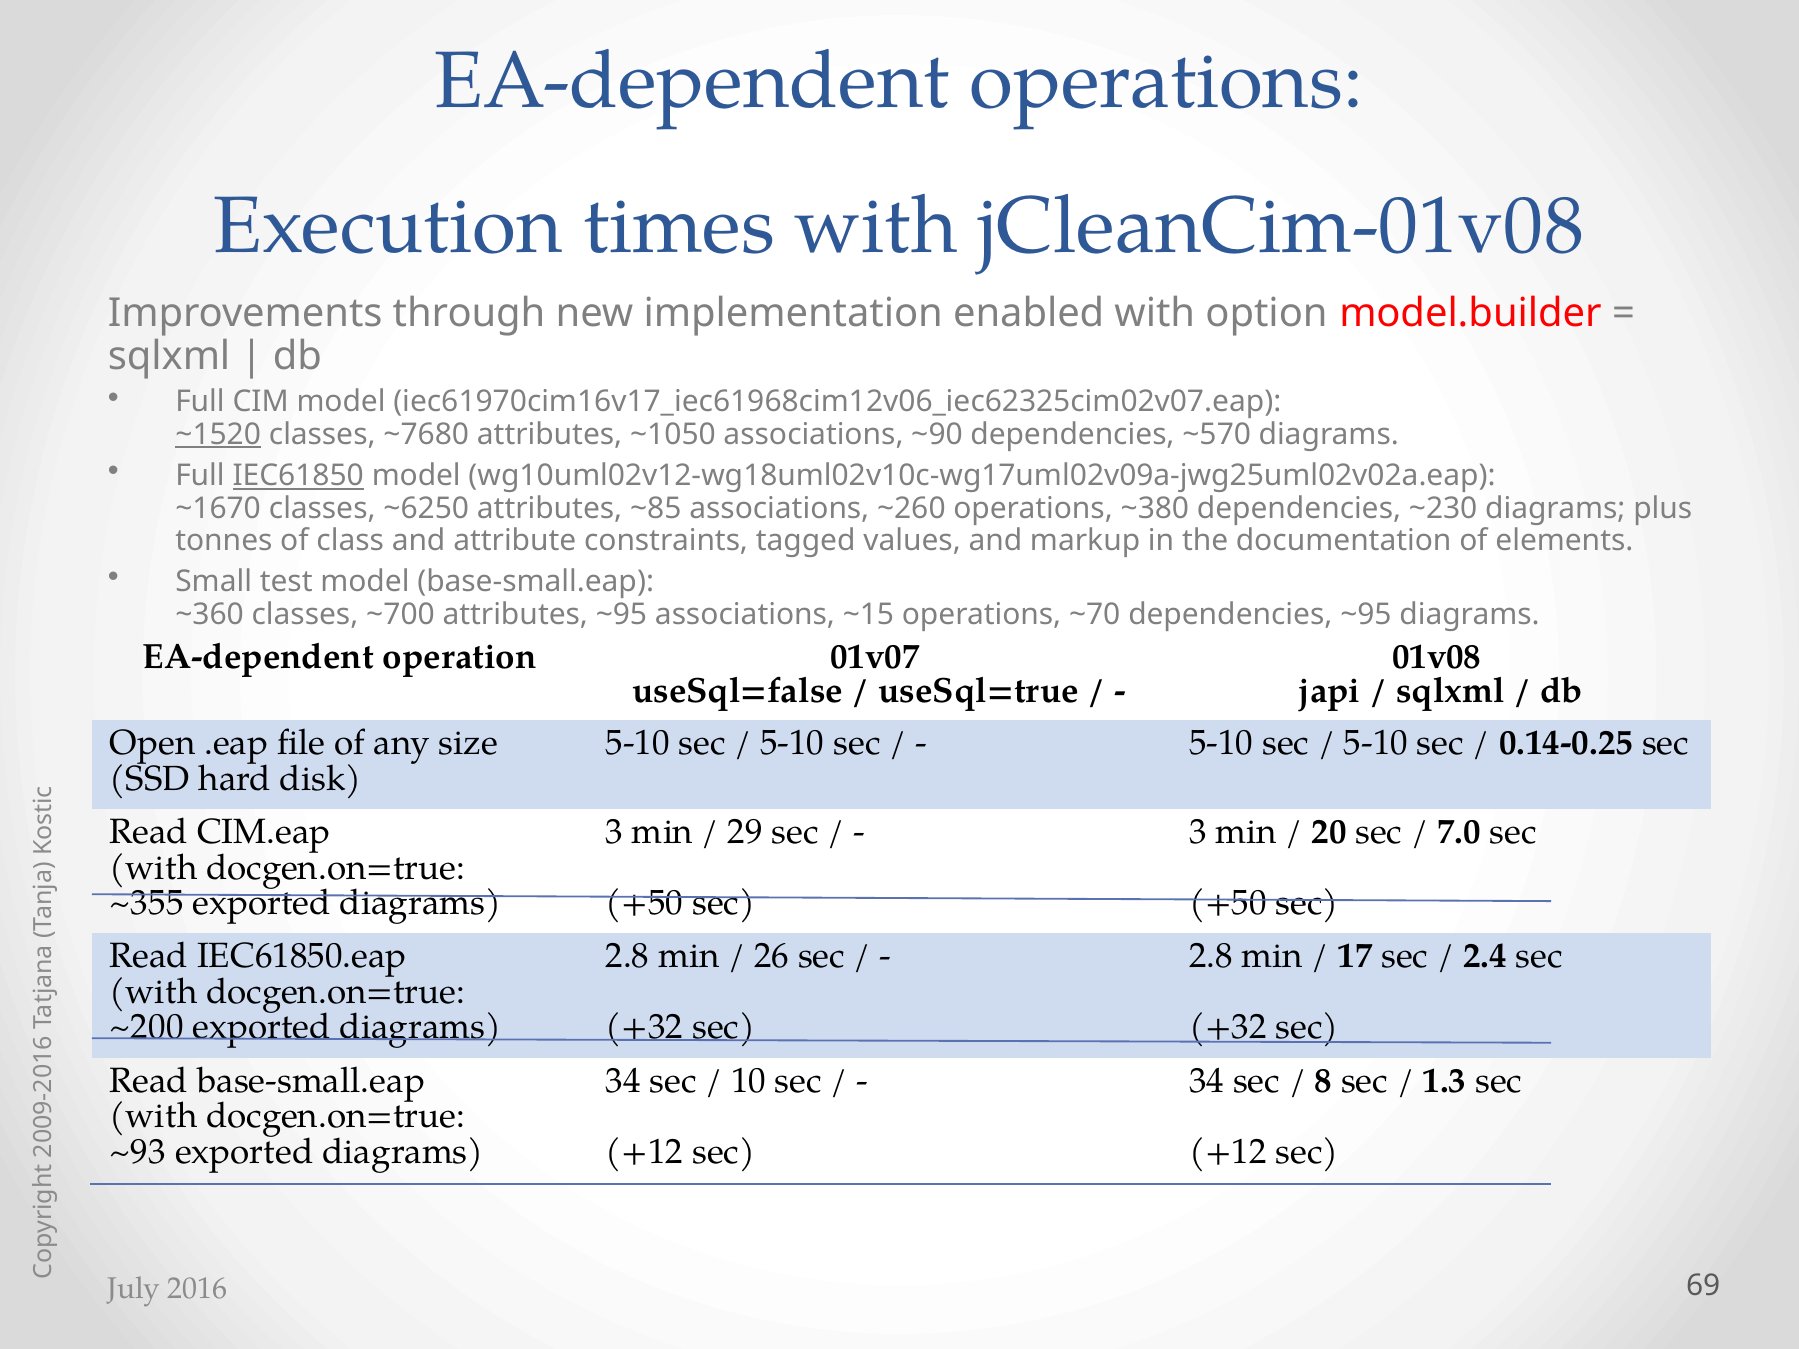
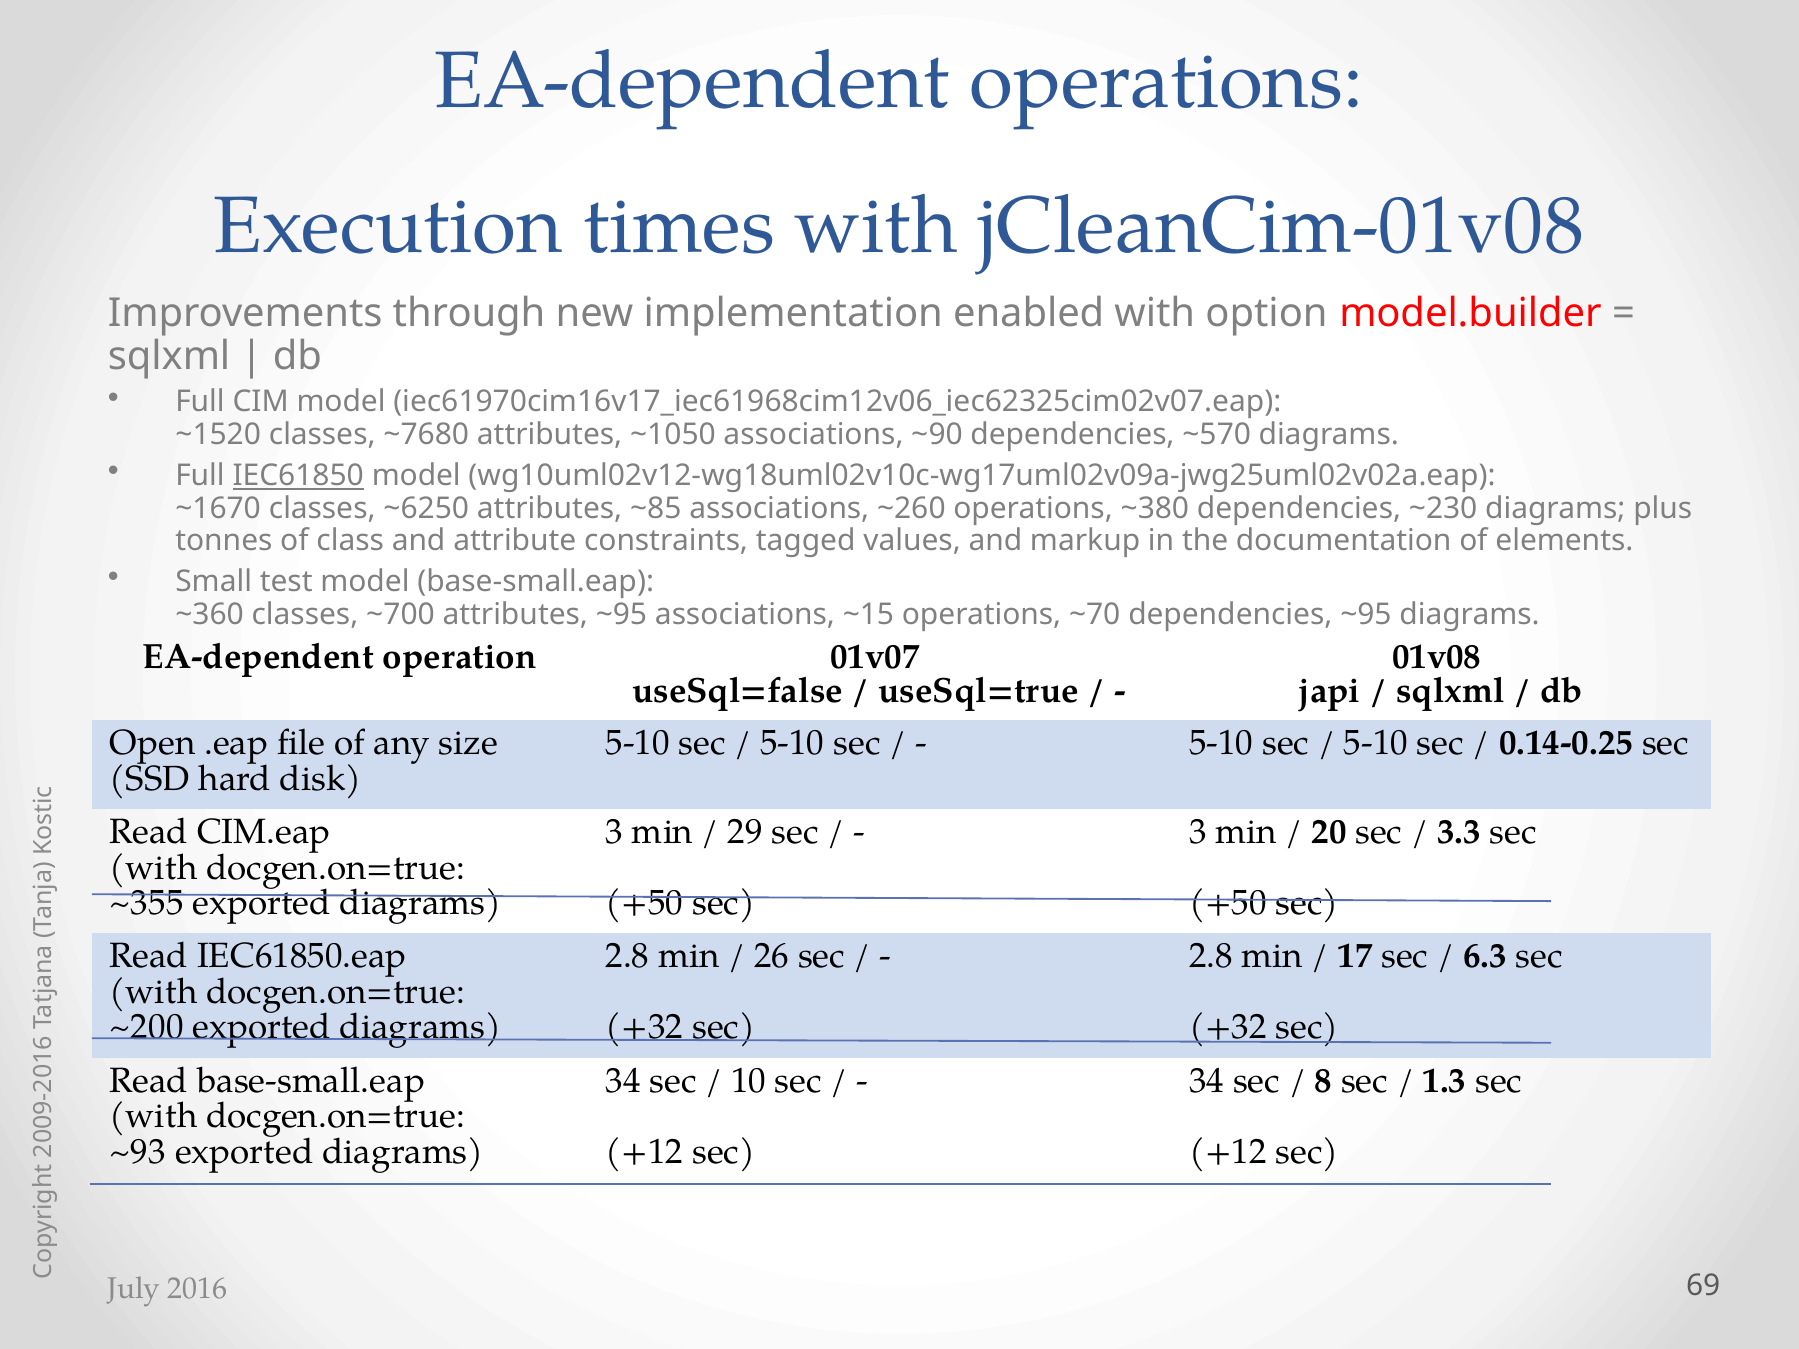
~1520 underline: present -> none (218, 435)
7.0: 7.0 -> 3.3 (1459, 832)
2.4: 2.4 -> 6.3 (1485, 957)
